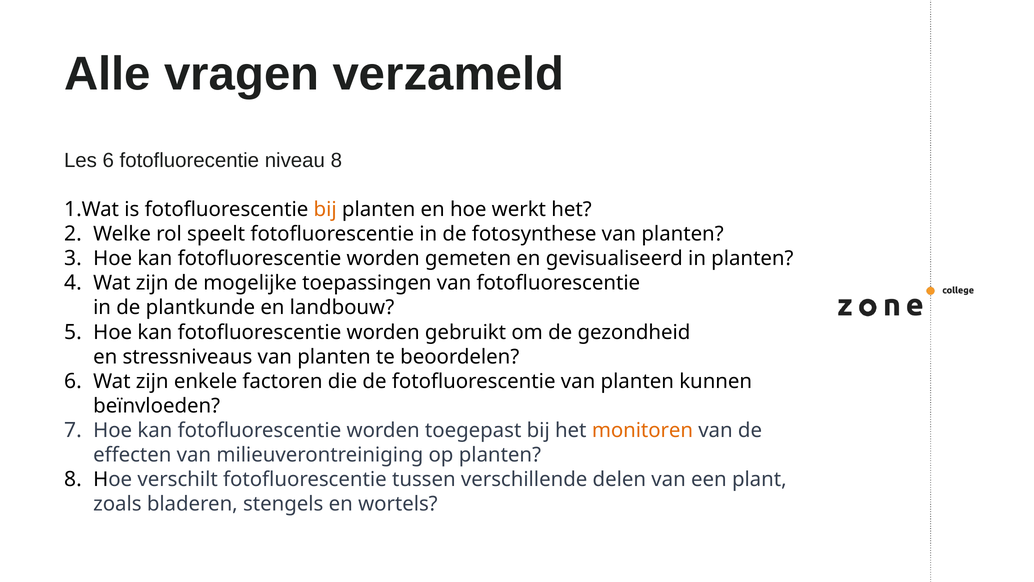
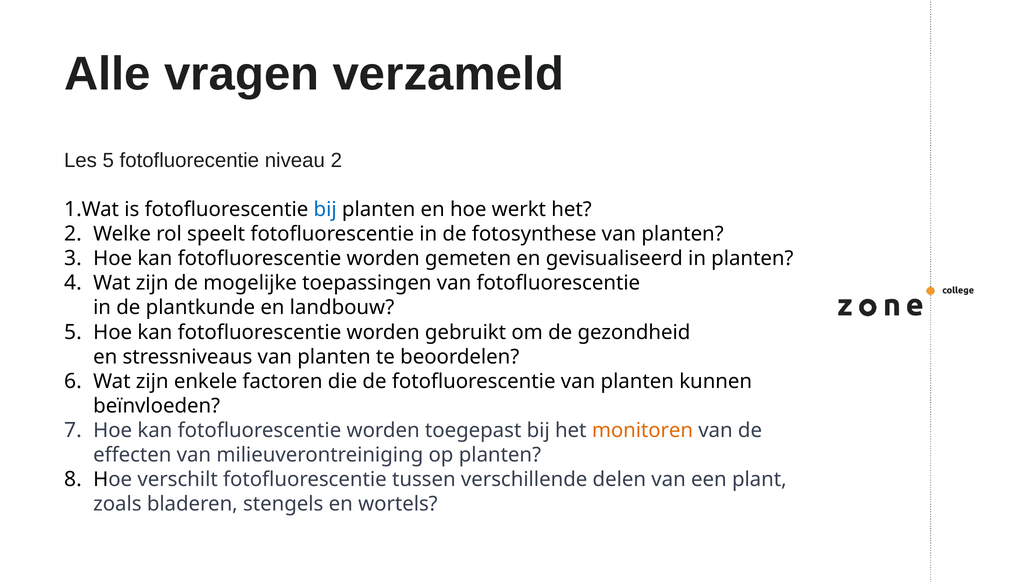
Les 6: 6 -> 5 (108, 160)
niveau 8: 8 -> 2 (336, 160)
bij colour: orange -> blue (325, 209)
